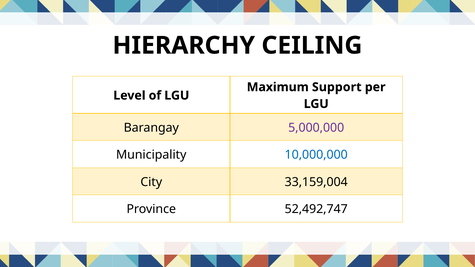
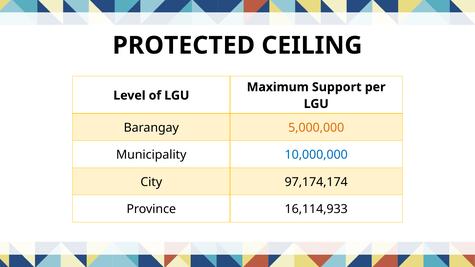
HIERARCHY: HIERARCHY -> PROTECTED (184, 45)
5,000,000 colour: purple -> orange (316, 128)
33,159,004: 33,159,004 -> 97,174,174 (316, 182)
52,492,747: 52,492,747 -> 16,114,933 (316, 209)
